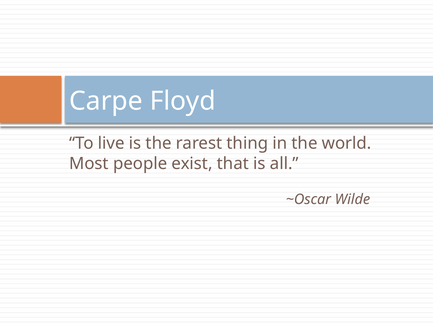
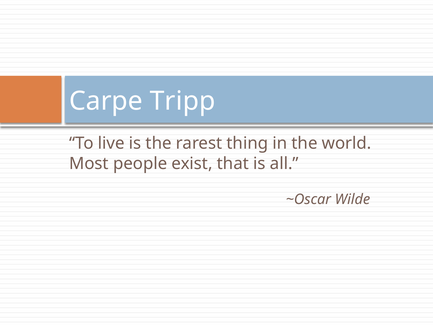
Floyd: Floyd -> Tripp (183, 101)
